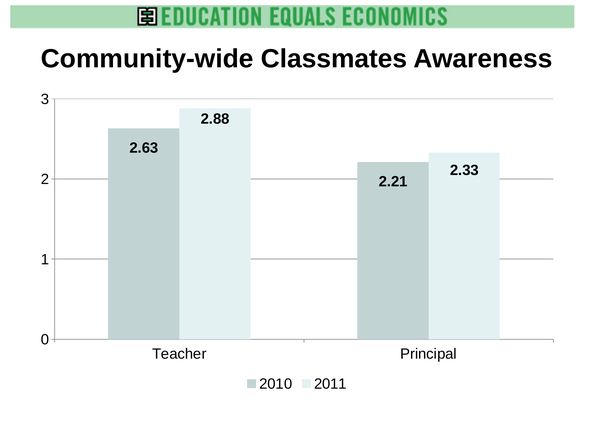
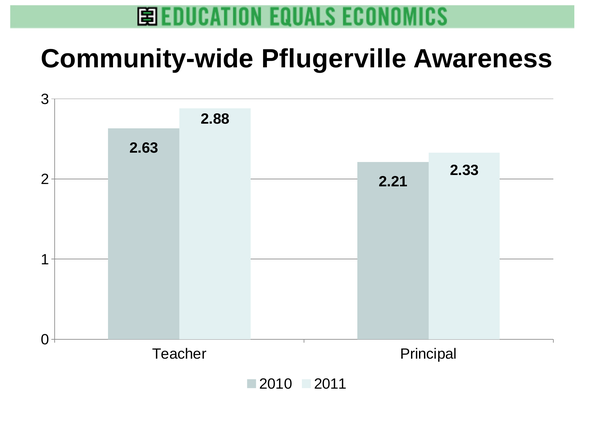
Classmates: Classmates -> Pflugerville (334, 59)
